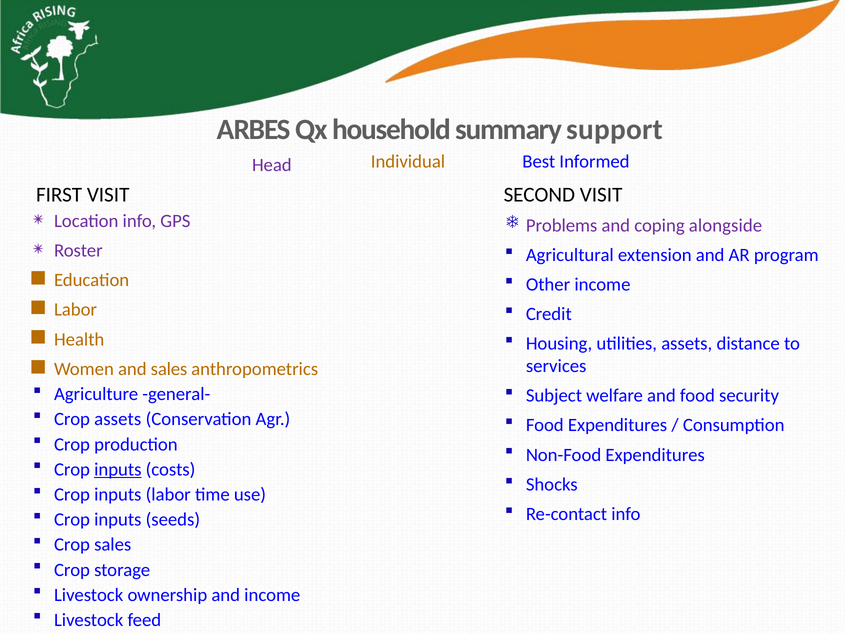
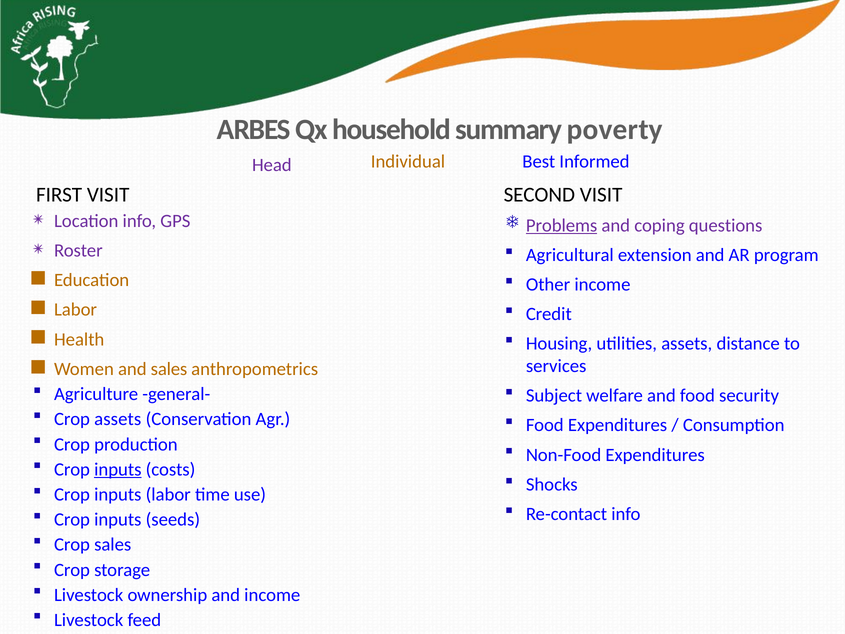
support: support -> poverty (615, 129)
Problems underline: none -> present (562, 225)
alongside: alongside -> questions (726, 225)
